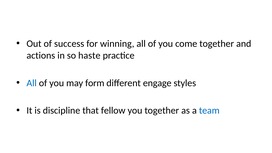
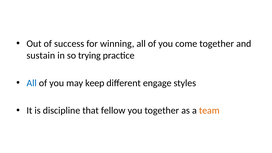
actions: actions -> sustain (41, 55)
haste: haste -> trying (89, 55)
form: form -> keep (95, 83)
team colour: blue -> orange (209, 111)
